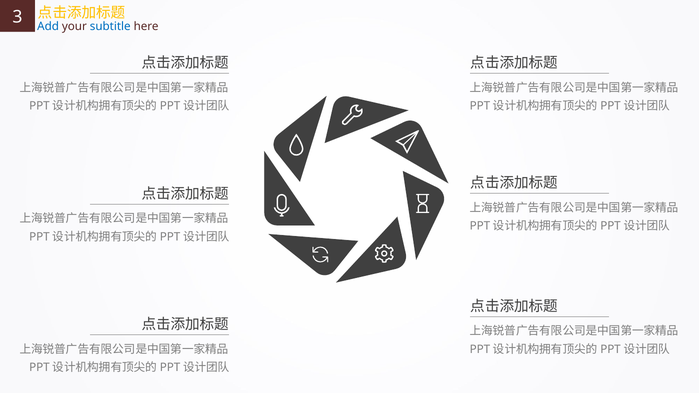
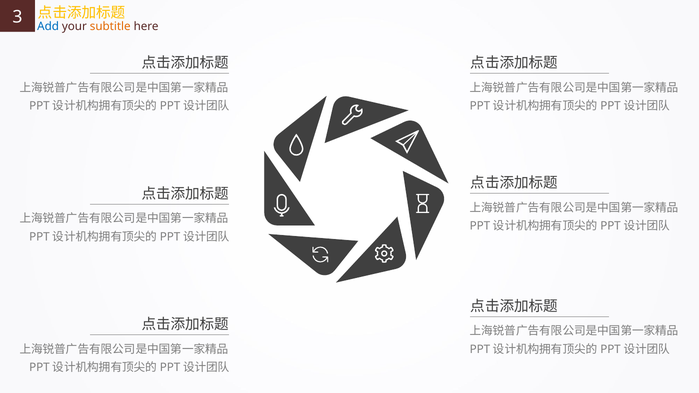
subtitle colour: blue -> orange (110, 26)
